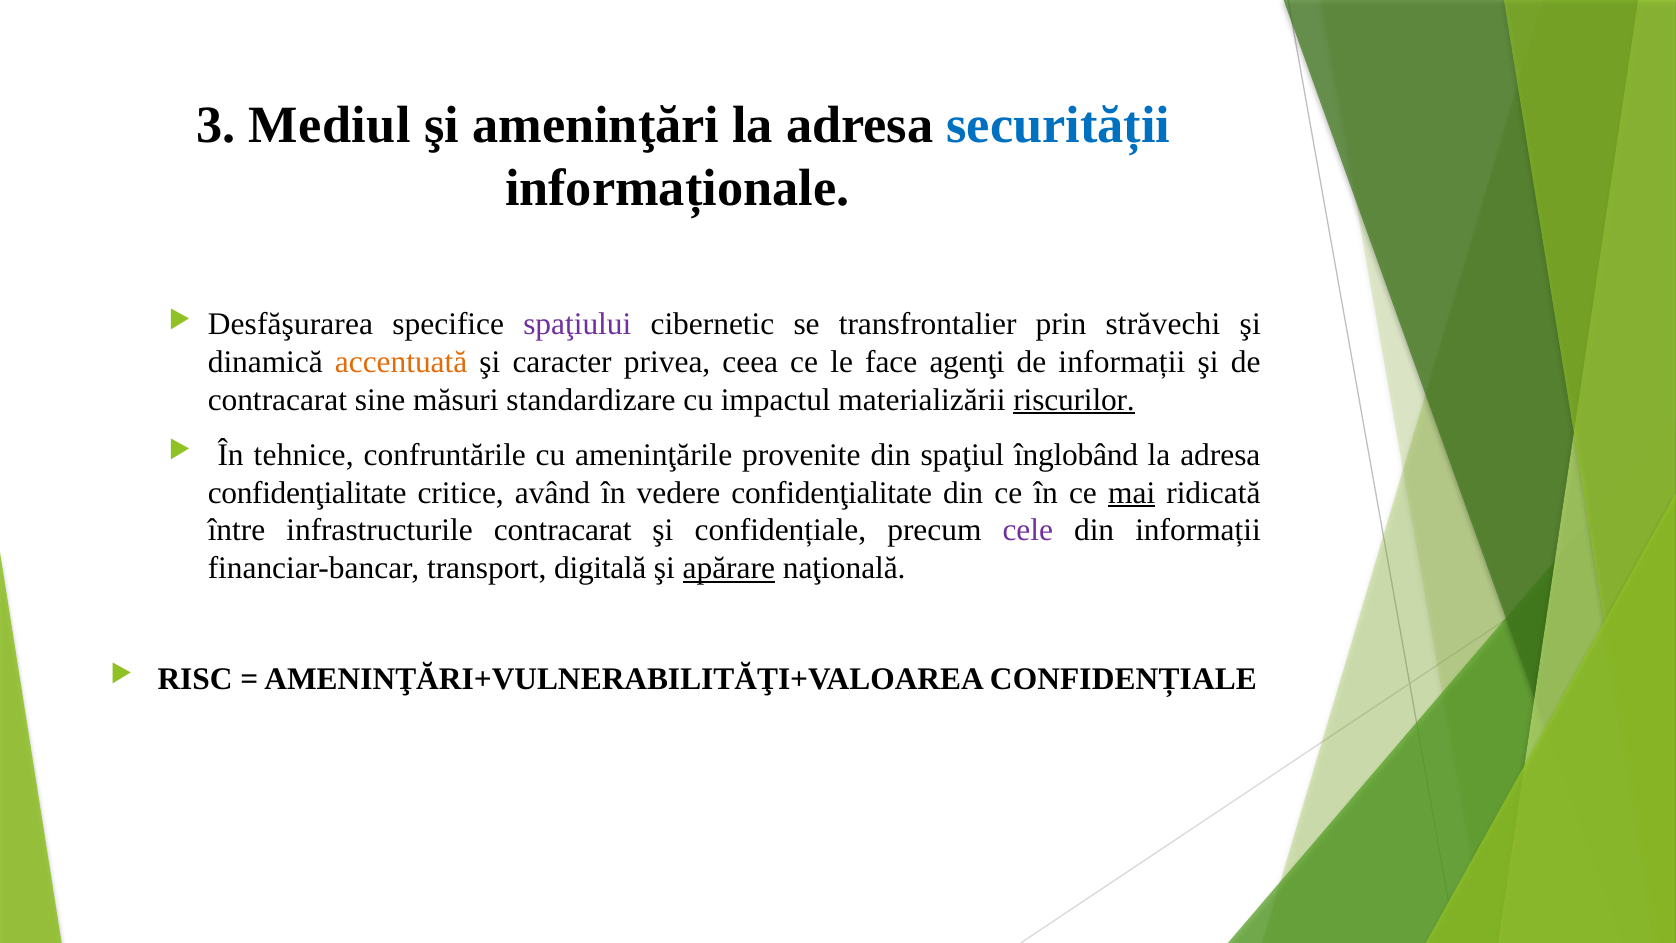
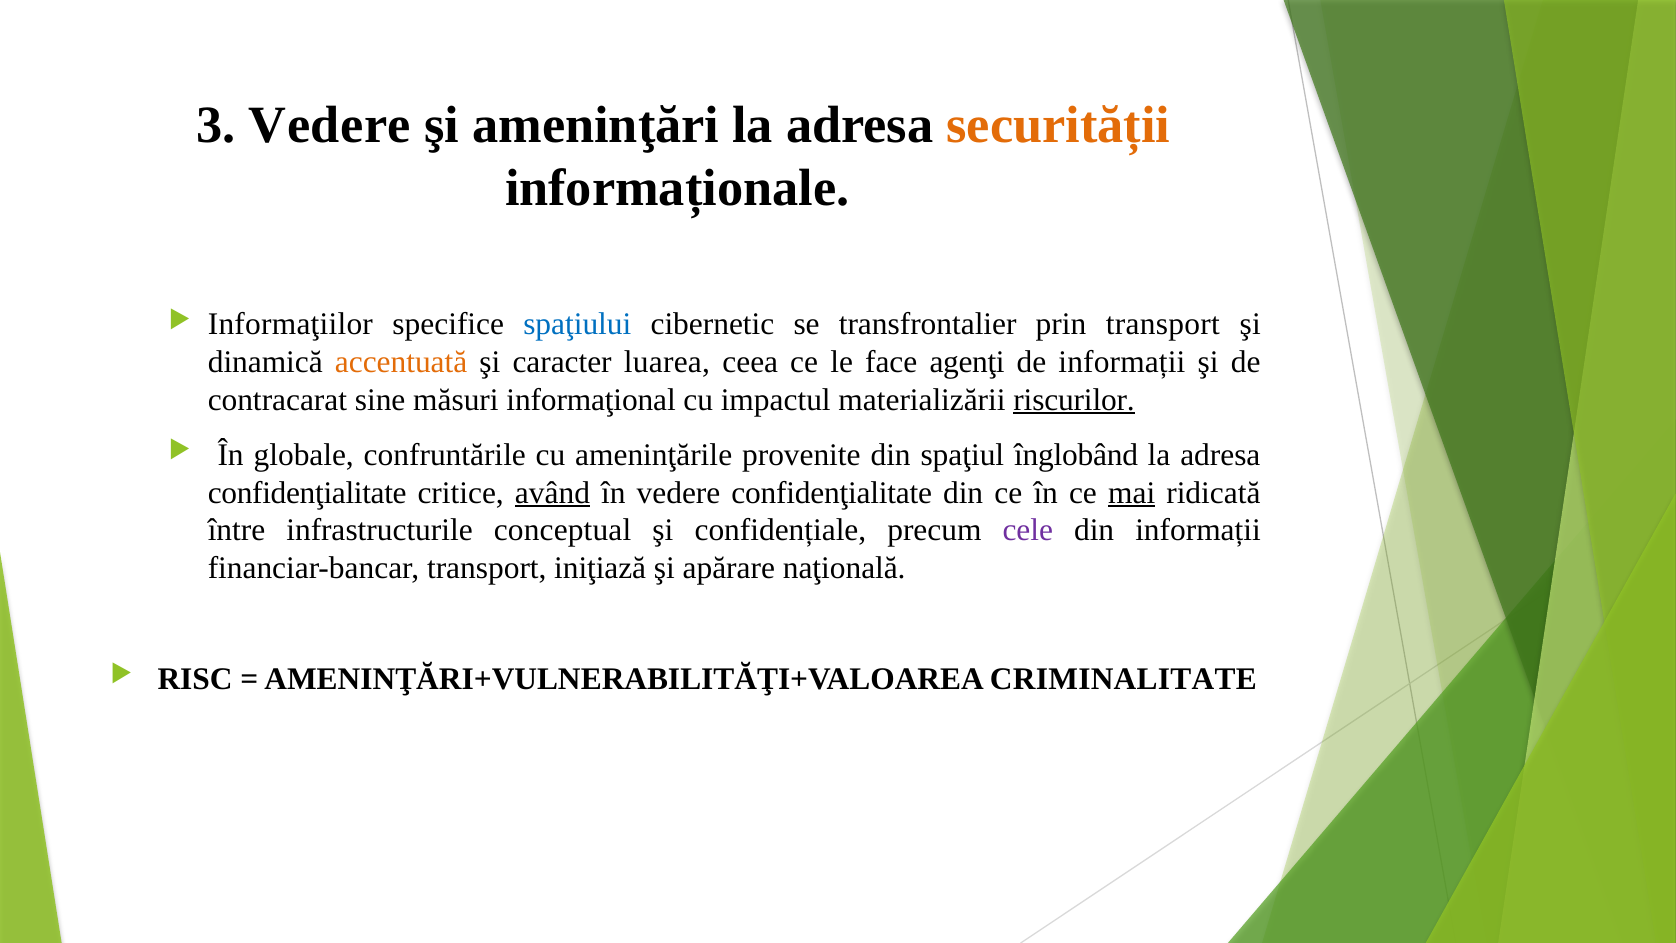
3 Mediul: Mediul -> Vedere (330, 125)
securității colour: blue -> orange (1058, 125)
Desfăşurarea: Desfăşurarea -> Informaţiilor (290, 324)
spaţiului colour: purple -> blue (577, 324)
prin străvechi: străvechi -> transport (1163, 324)
privea: privea -> luarea (667, 362)
standardizare: standardizare -> informaţional (591, 400)
tehnice: tehnice -> globale (304, 455)
având underline: none -> present (552, 493)
infrastructurile contracarat: contracarat -> conceptual (563, 530)
digitală: digitală -> iniţiază (600, 568)
apărare underline: present -> none (729, 568)
AMENINŢĂRI+VULNERABILITĂŢI+VALOAREA CONFIDENȚIALE: CONFIDENȚIALE -> CRIMINALITATE (1123, 678)
